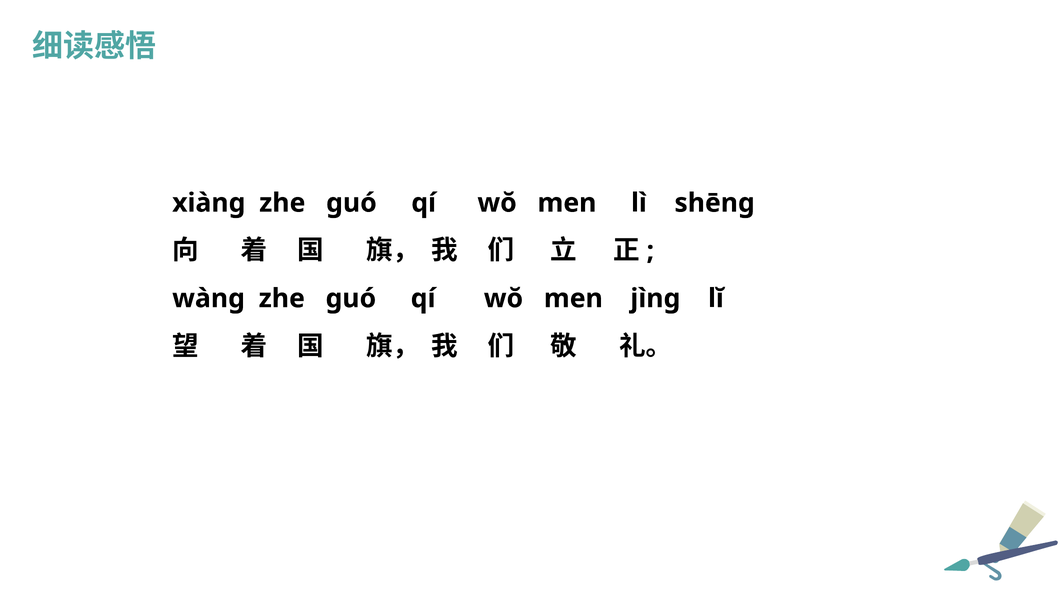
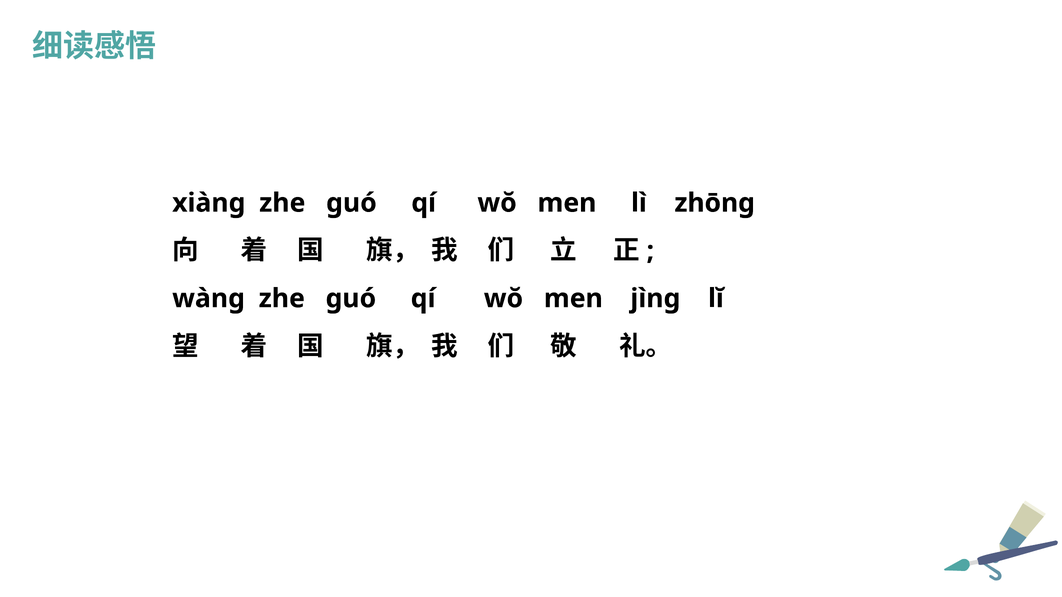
shēng: shēng -> zhōng (715, 203)
